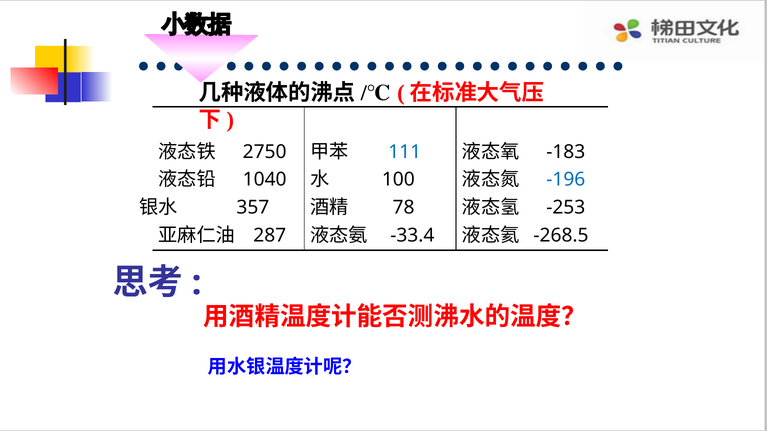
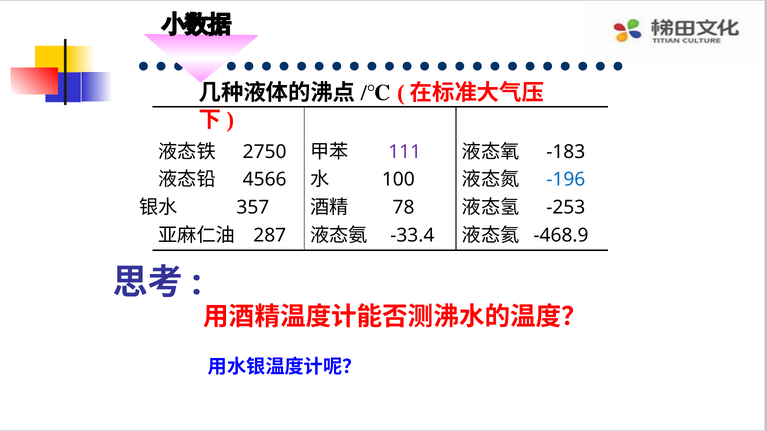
111 colour: blue -> purple (405, 152)
1040: 1040 -> 4566 (265, 180)
-268.5: -268.5 -> -468.9 (561, 236)
